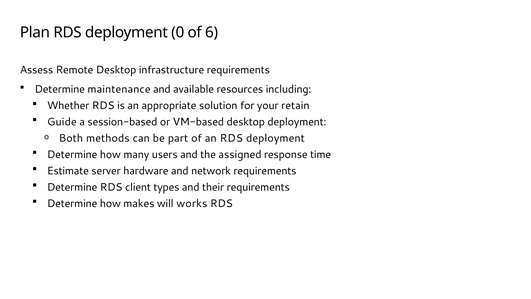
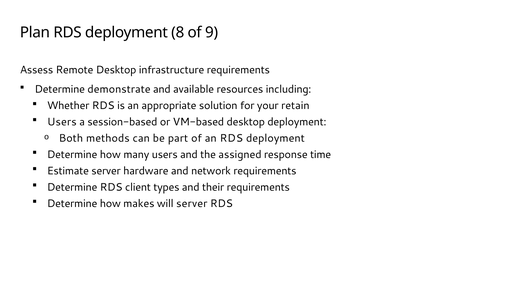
0: 0 -> 8 (178, 32)
6: 6 -> 9 (212, 32)
maintenance: maintenance -> demonstrate (119, 89)
Guide: Guide -> Users (62, 122)
will works: works -> server (192, 203)
